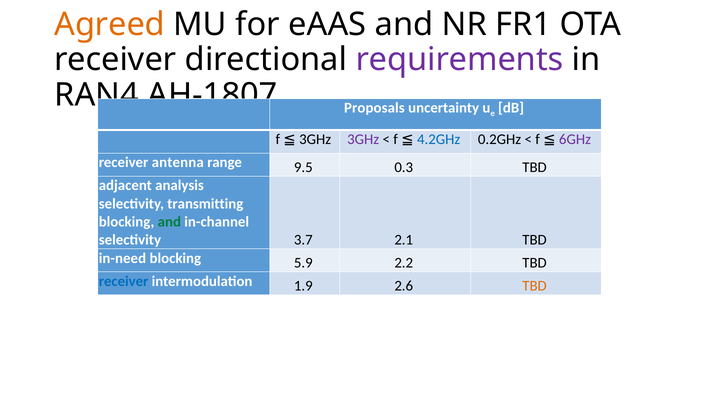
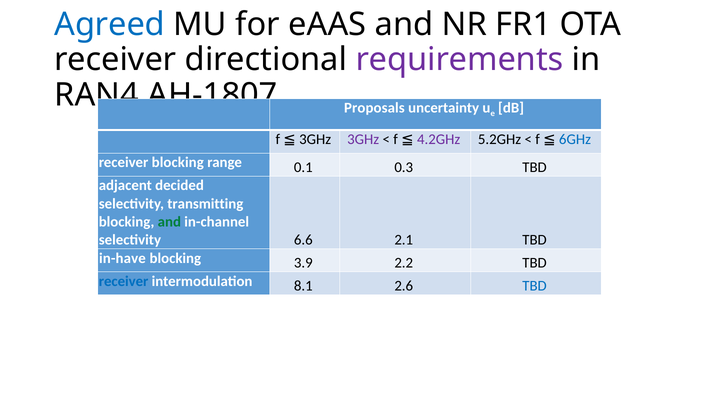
Agreed colour: orange -> blue (110, 25)
4.2GHz colour: blue -> purple (439, 140)
0.2GHz: 0.2GHz -> 5.2GHz (500, 140)
6GHz colour: purple -> blue (575, 140)
receiver antenna: antenna -> blocking (178, 163)
9.5: 9.5 -> 0.1 (303, 168)
analysis: analysis -> decided (180, 186)
3.7: 3.7 -> 6.6 (303, 240)
in-need: in-need -> in-have (122, 258)
5.9: 5.9 -> 3.9 (303, 263)
1.9: 1.9 -> 8.1 (303, 286)
TBD colour: orange -> blue (535, 286)
